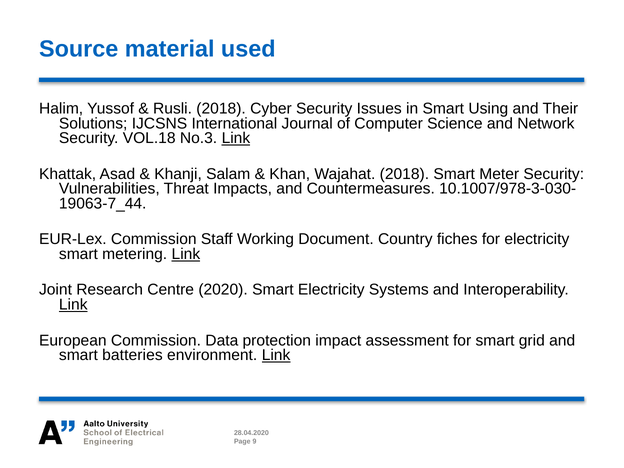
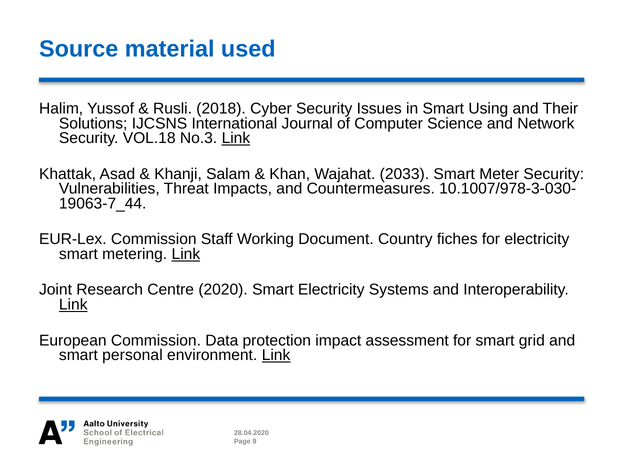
Wajahat 2018: 2018 -> 2033 (404, 174)
batteries: batteries -> personal (132, 355)
